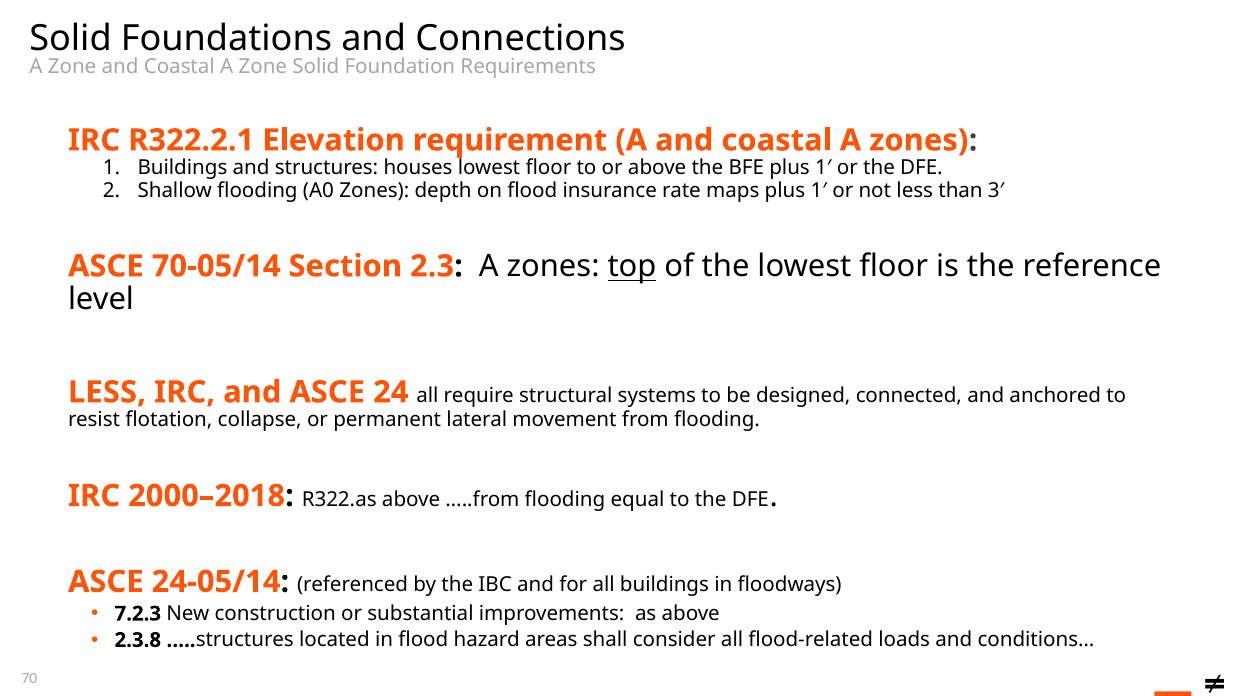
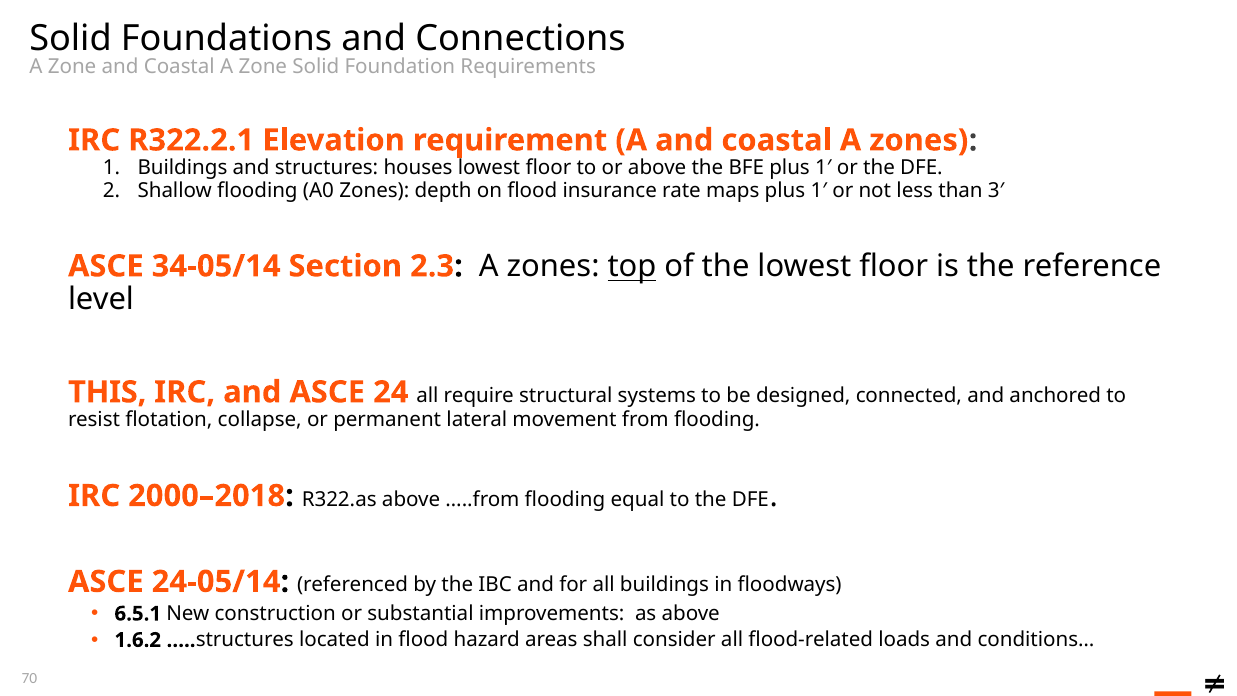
70-05/14: 70-05/14 -> 34-05/14 (216, 266)
LESS: LESS -> THIS (107, 392)
7.2.3: 7.2.3 -> 6.5.1 (138, 614)
2.3.8: 2.3.8 -> 1.6.2 (138, 640)
